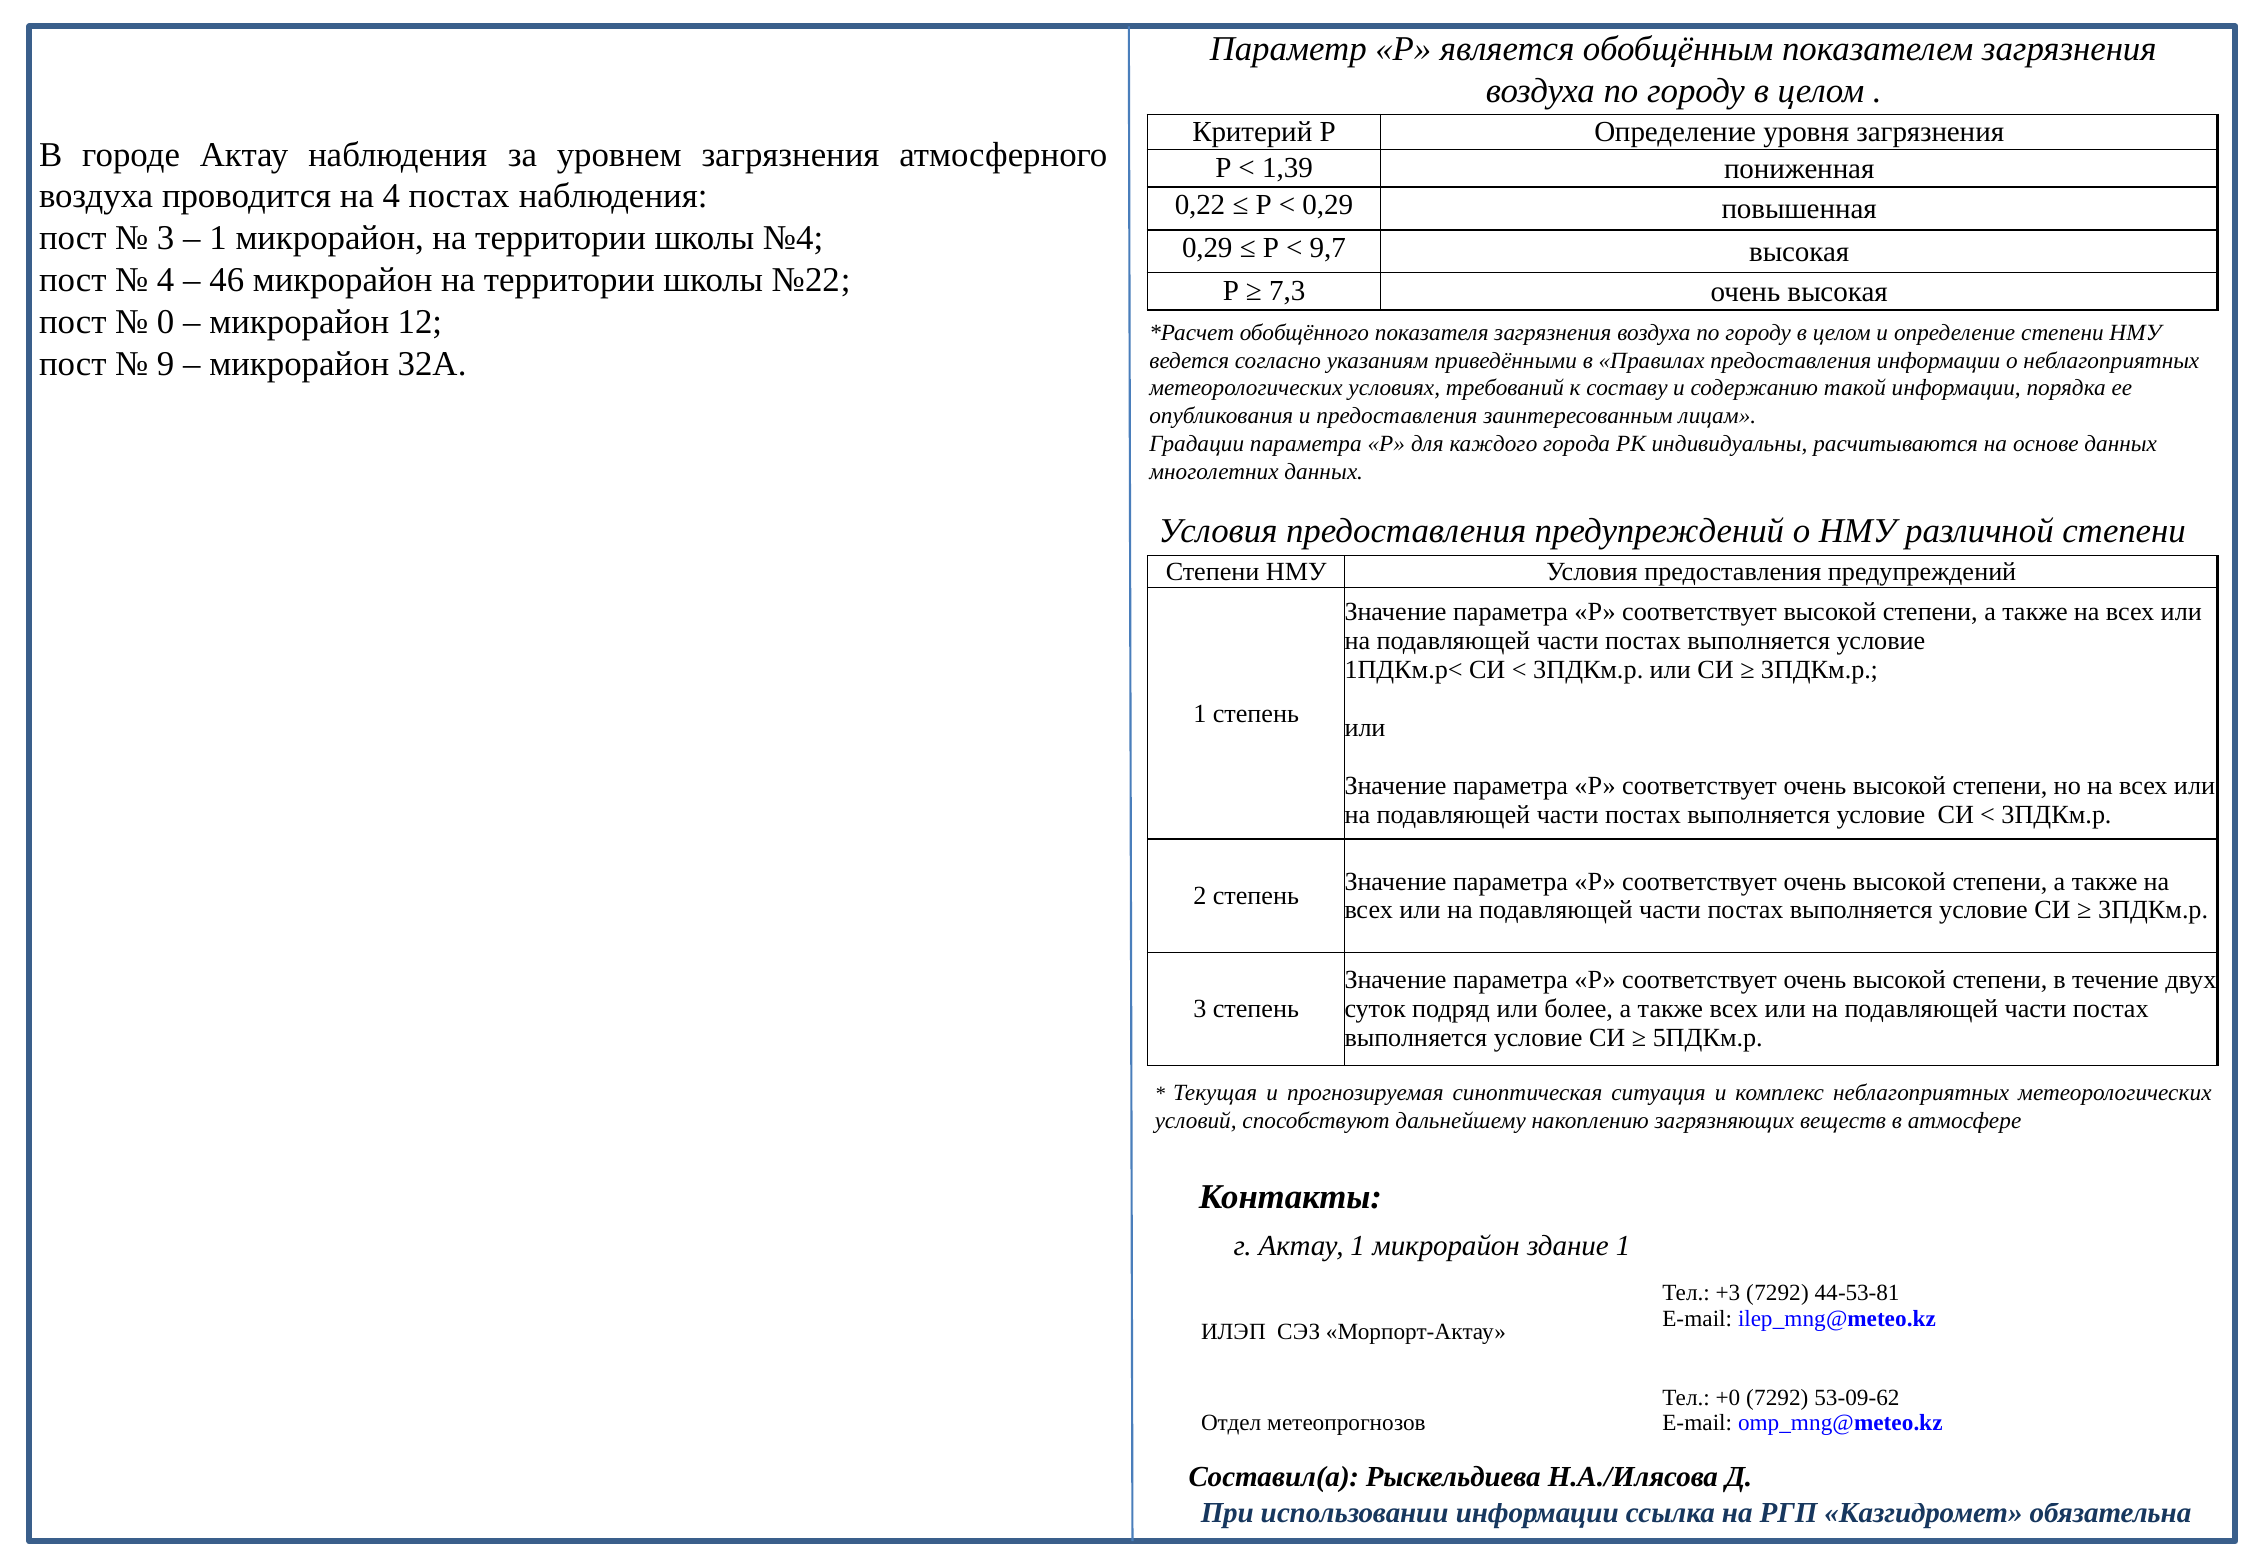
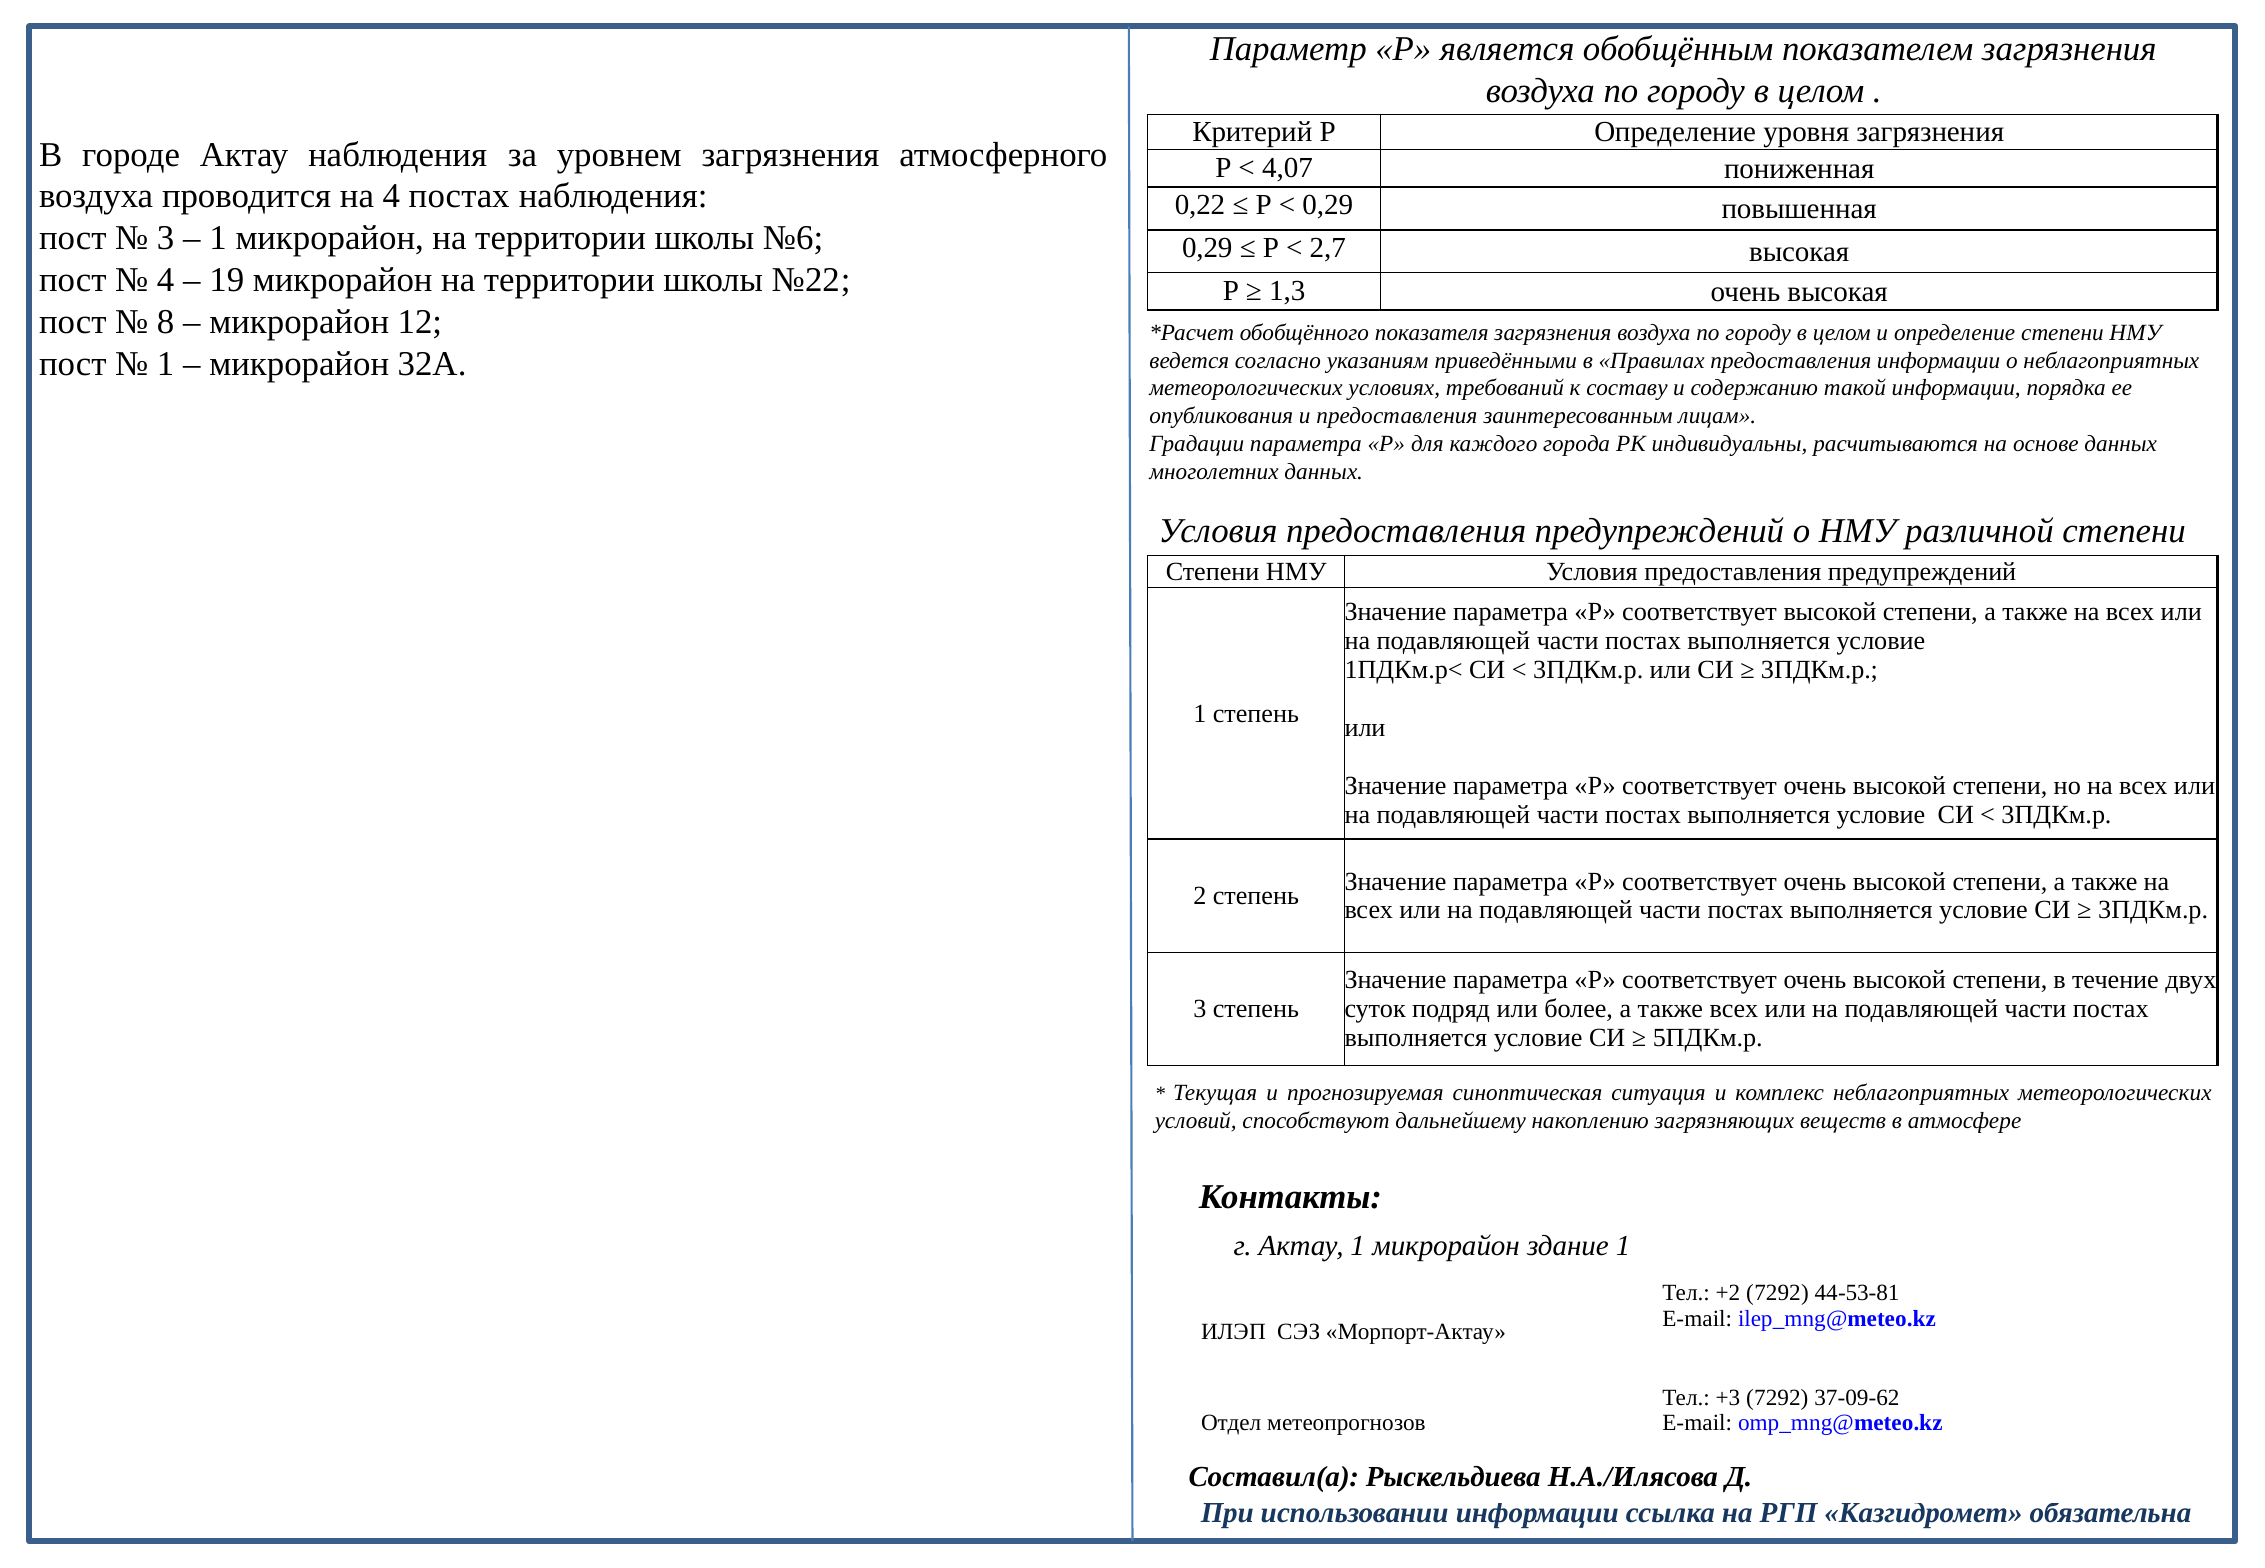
1,39: 1,39 -> 4,07 (1287, 168)
№4: №4 -> №6 (793, 238)
9,7: 9,7 -> 2,7 (1328, 248)
46: 46 -> 19 (227, 280)
7,3: 7,3 -> 1,3 (1287, 291)
0: 0 -> 8 (166, 322)
9: 9 -> 1 (166, 364)
+3: +3 -> +2 (1728, 1293)
+0: +0 -> +3 (1728, 1397)
53-09-62: 53-09-62 -> 37-09-62 (1857, 1397)
